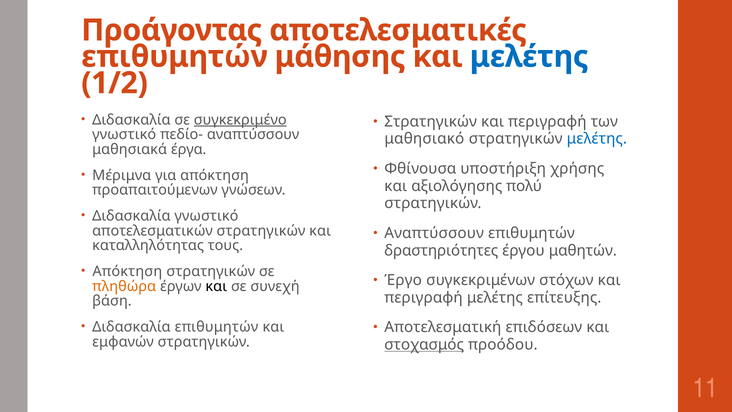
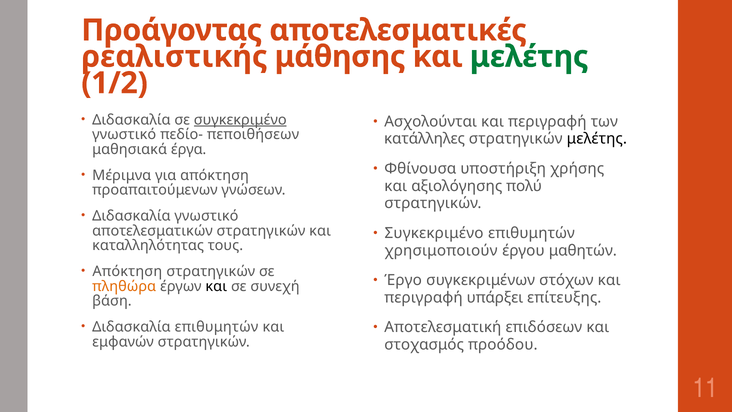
επιθυμητών: επιθυμητών -> ρεαλιστικής (174, 57)
μελέτης colour: blue -> green (529, 57)
Στρατηγικών: Στρατηγικών -> Ασχολούνται (431, 121)
πεδίο- αναπτύσσουν: αναπτύσσουν -> πεποιθήσεων (253, 135)
μαθησιακό: μαθησιακό -> κατάλληλες (425, 139)
μελέτης colour: blue -> black (597, 139)
Αναπτύσσουν: Αναπτύσσουν -> Συγκεκριμένο (434, 233)
δραστηριότητες: δραστηριότητες -> χρησιμοποιούν (441, 250)
περιγραφή μελέτης: μελέτης -> υπάρξει (495, 297)
στοχασμός underline: present -> none (424, 344)
